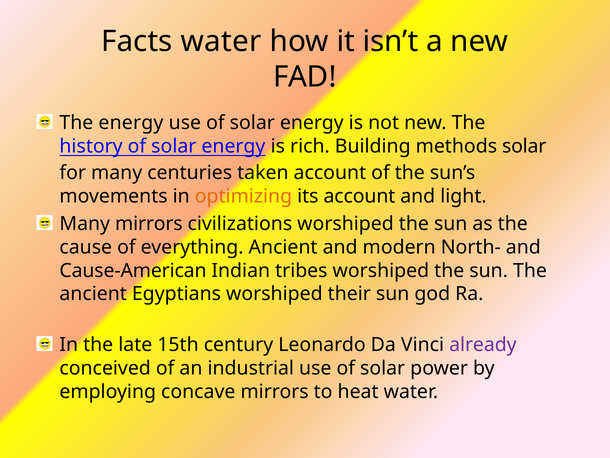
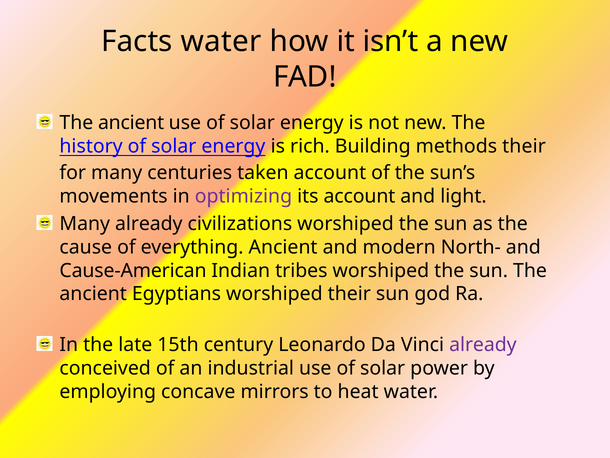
energy: energy -> ancient (131, 123)
methods solar: solar -> their (524, 146)
optimizing colour: orange -> purple (243, 196)
Many mirrors: mirrors -> already (149, 224)
